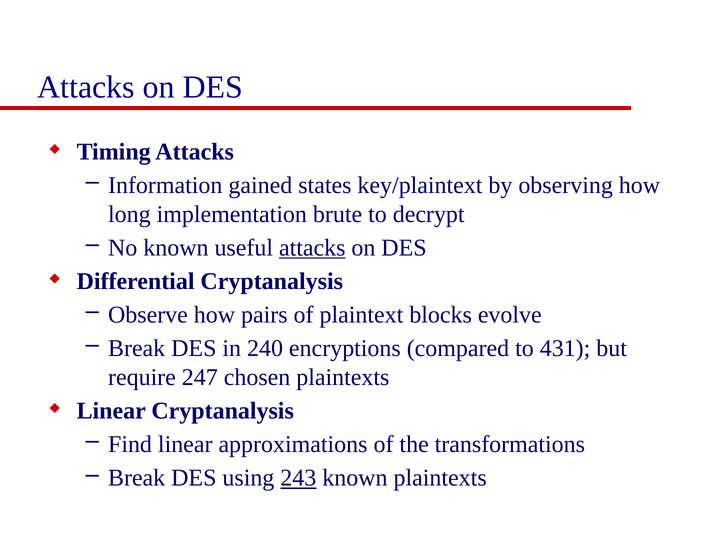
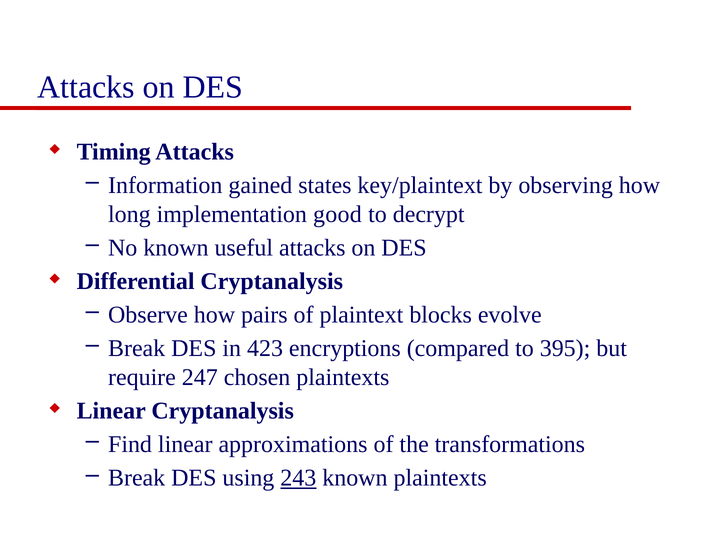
brute: brute -> good (337, 214)
attacks underline: present -> none (312, 247)
240: 240 -> 423 (265, 348)
431: 431 -> 395 (565, 348)
